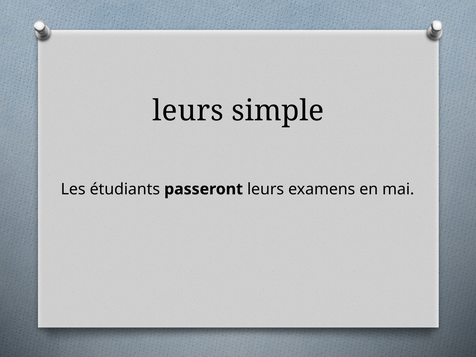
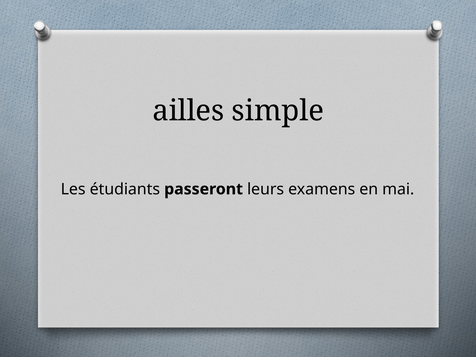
leurs: leurs -> ailles (188, 111)
